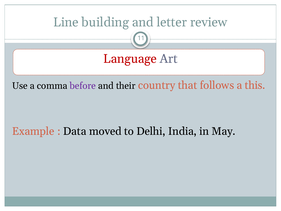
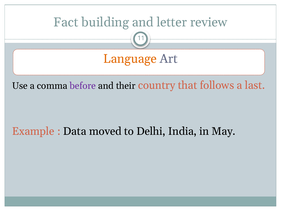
Line: Line -> Fact (66, 22)
Language colour: red -> orange (130, 59)
this: this -> last (255, 85)
